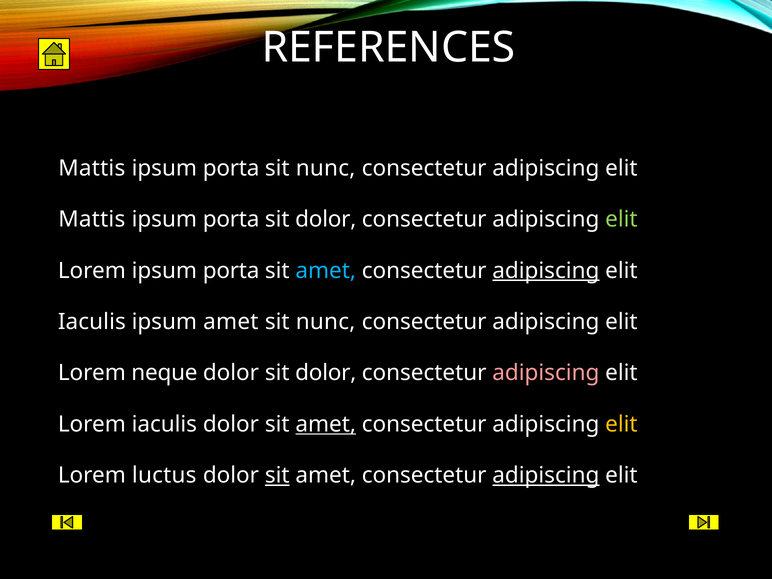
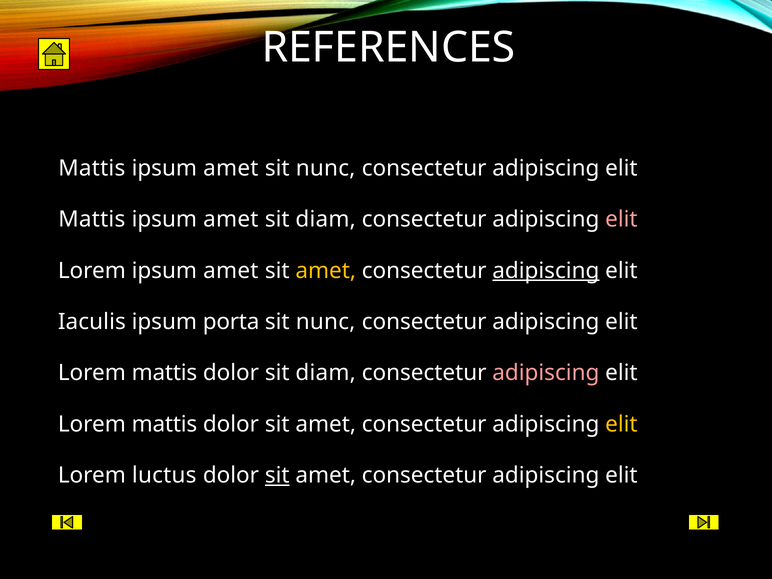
porta: porta -> amet (231, 168)
porta: porta -> amet (231, 219)
dolor: dolor -> diam (326, 219)
elit colour: light green -> pink (621, 219)
Lorem ipsum porta: porta -> amet (231, 271)
amet colour: light blue -> yellow (326, 271)
ipsum amet: amet -> porta (231, 322)
neque: neque -> mattis (164, 373)
dolor sit dolor: dolor -> diam (326, 373)
iaculis: iaculis -> mattis (164, 424)
amet underline: present -> none (326, 424)
adipiscing underline: present -> none (546, 476)
